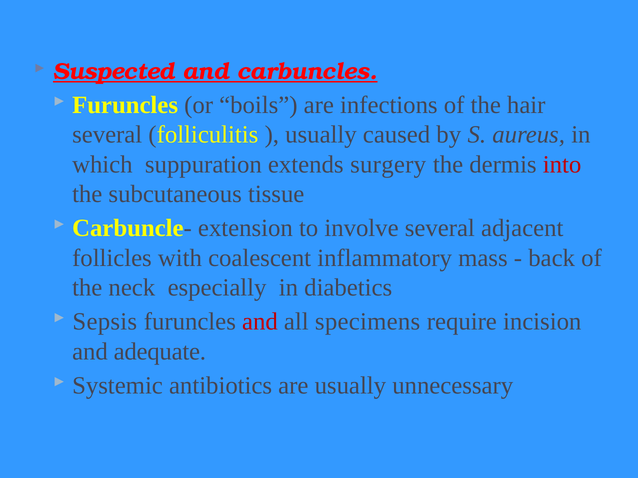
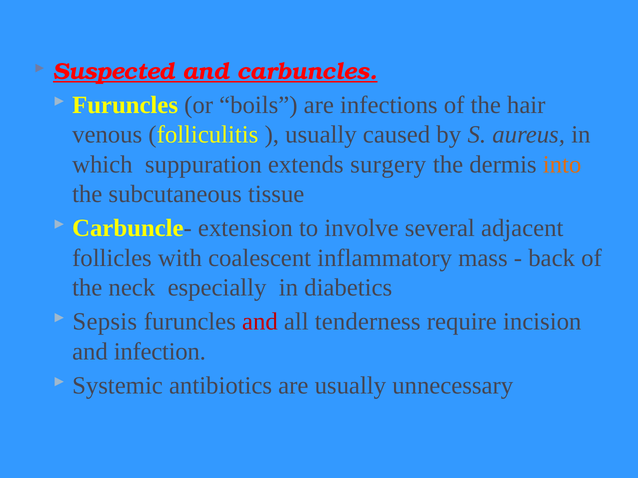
several: several -> venous (107, 135)
into colour: red -> orange (562, 165)
specimens: specimens -> tenderness (368, 322)
adequate: adequate -> infection (160, 352)
